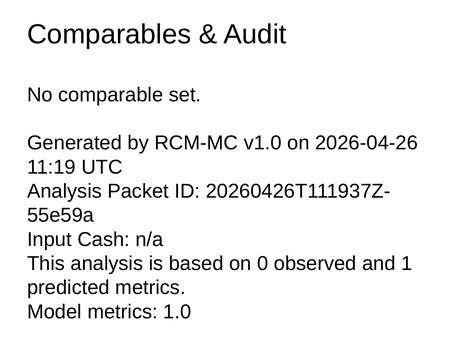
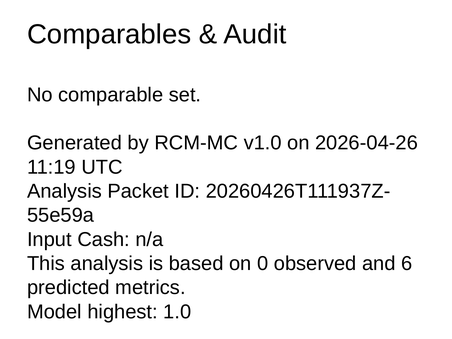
1: 1 -> 6 (407, 264)
Model metrics: metrics -> highest (123, 312)
